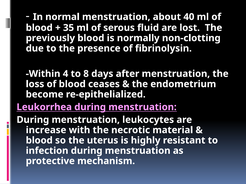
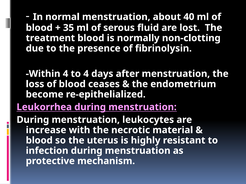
previously: previously -> treatment (50, 38)
to 8: 8 -> 4 (86, 74)
